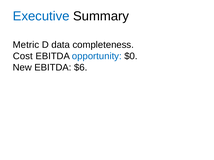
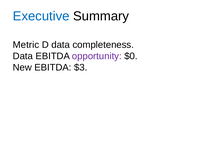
Cost: Cost -> Data (23, 56)
opportunity colour: blue -> purple (97, 56)
$6: $6 -> $3 (81, 68)
